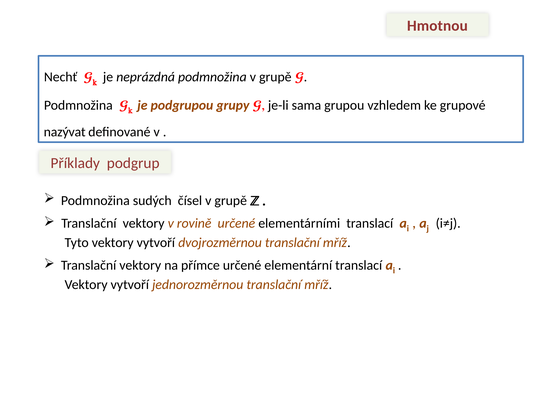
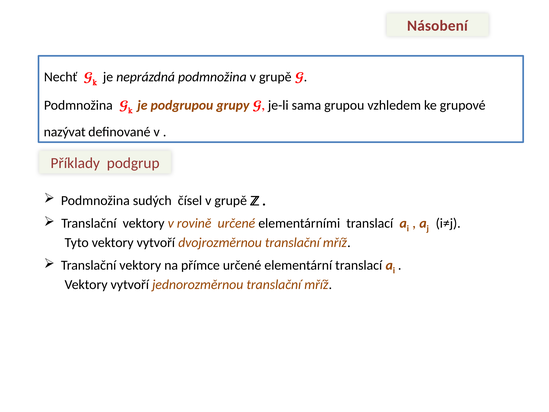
Hmotnou: Hmotnou -> Násobení (437, 26)
